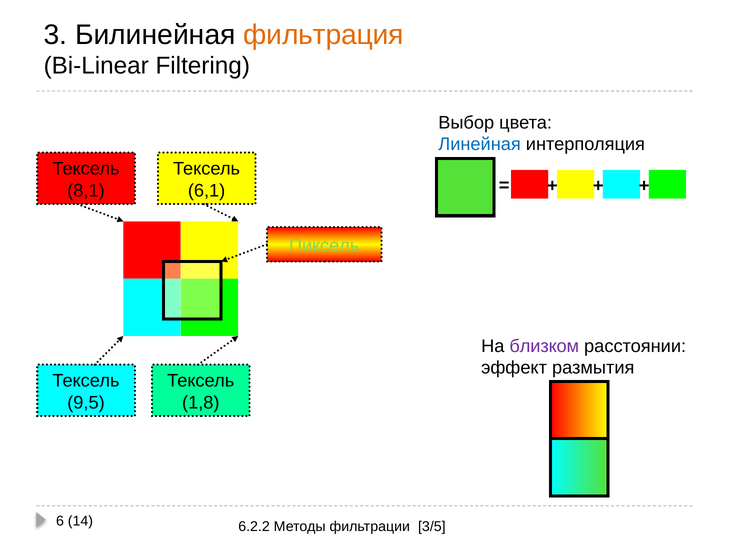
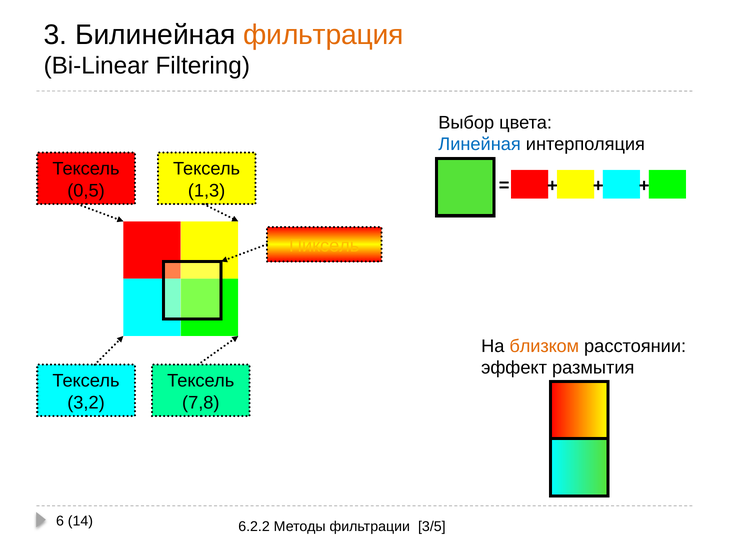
8,1: 8,1 -> 0,5 (86, 191)
6,1: 6,1 -> 1,3 (207, 191)
Пиксель colour: light green -> yellow (324, 246)
близком colour: purple -> orange (544, 347)
9,5: 9,5 -> 3,2 (86, 403)
1,8: 1,8 -> 7,8 (201, 403)
